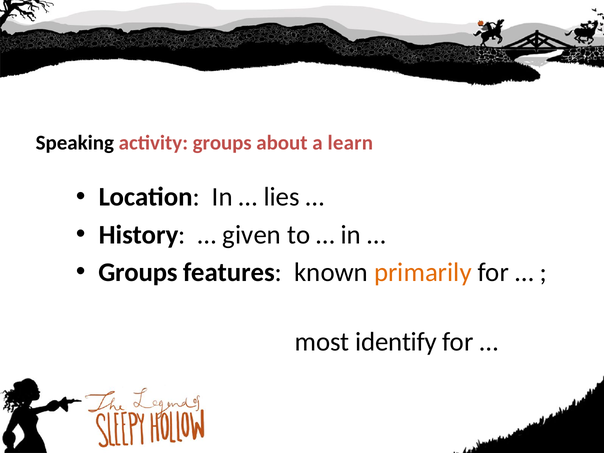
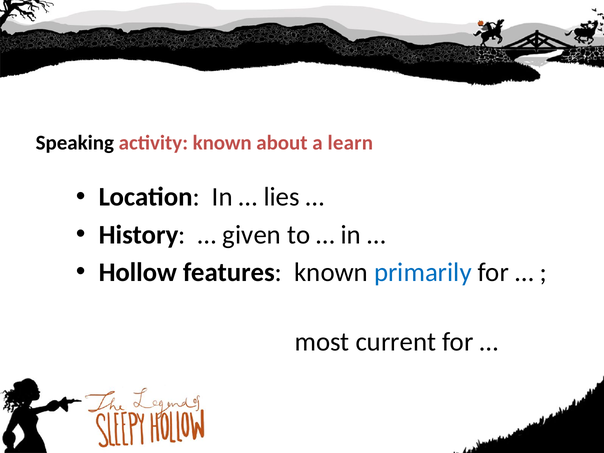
activity groups: groups -> known (222, 143)
Groups: Groups -> Hollow (138, 272)
primarily colour: orange -> blue (423, 272)
identify: identify -> current (396, 342)
